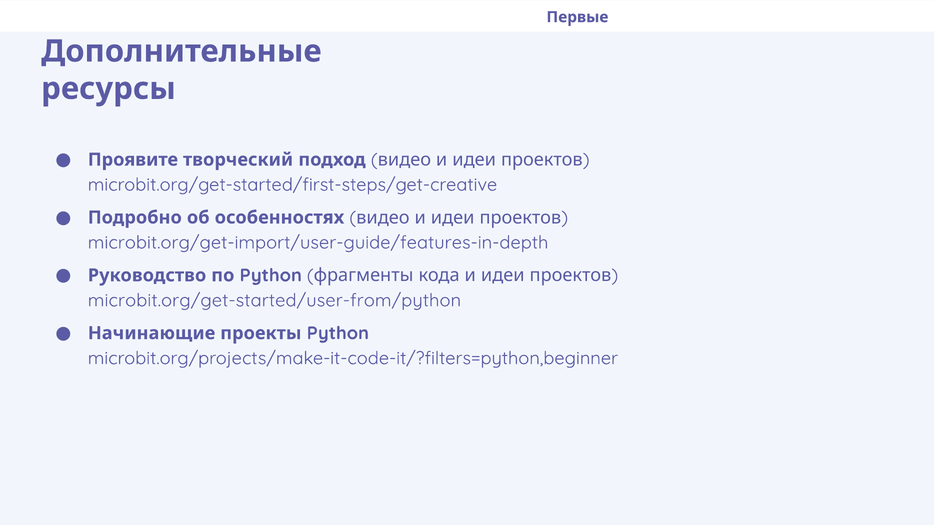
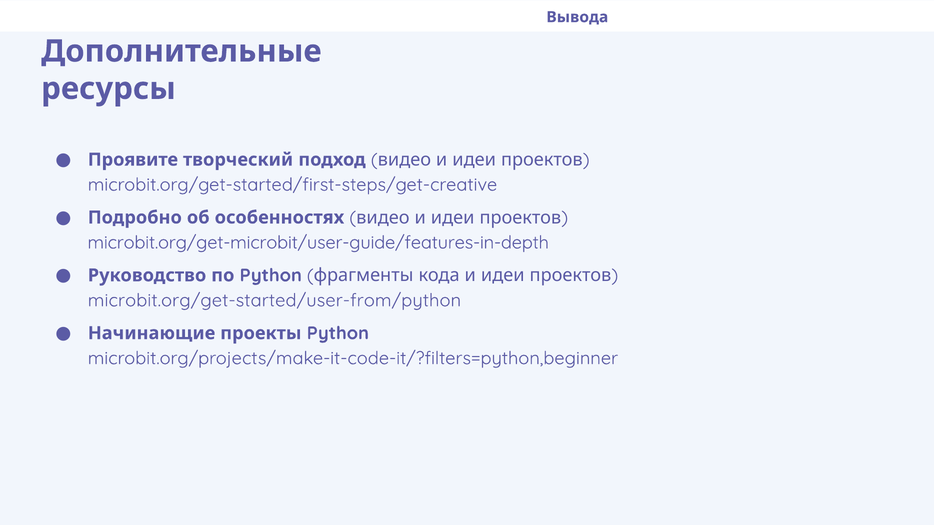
Первые: Первые -> Вывода (577, 17)
microbit.org/get-import/user-guide/features-in-depth: microbit.org/get-import/user-guide/features-in-depth -> microbit.org/get-microbit/user-guide/features-in-depth (318, 243)
